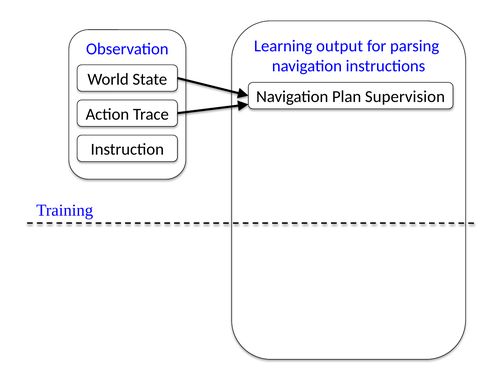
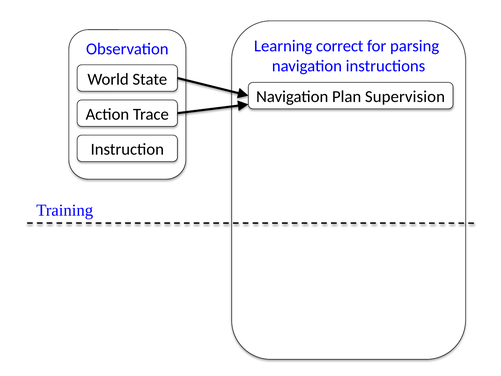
output: output -> correct (340, 46)
